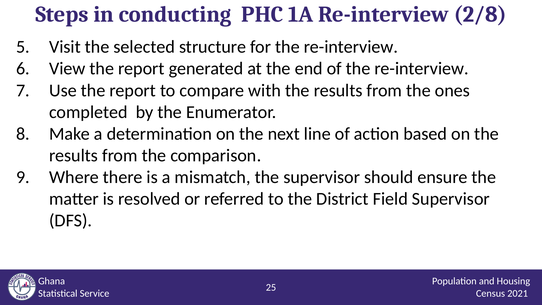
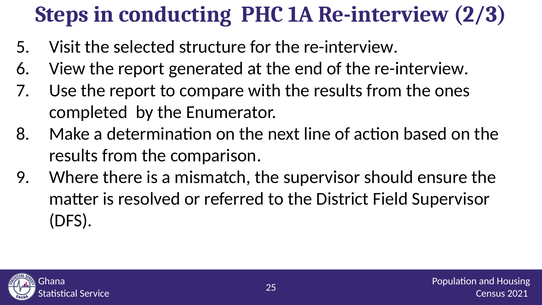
2/8: 2/8 -> 2/3 (480, 14)
